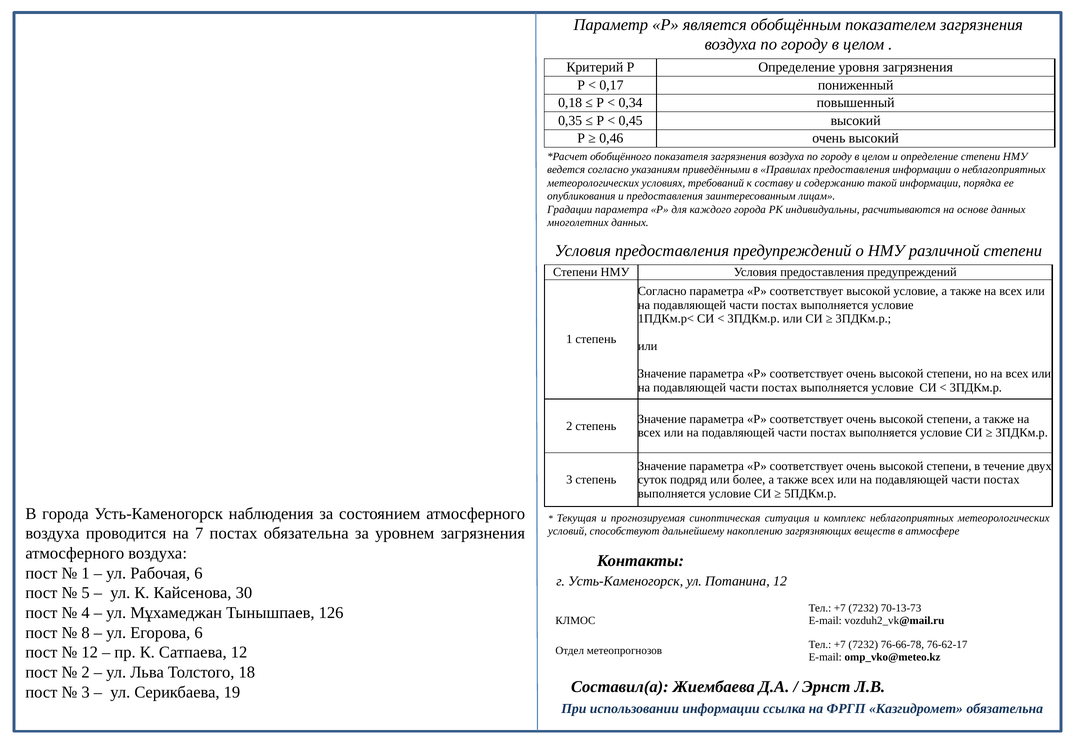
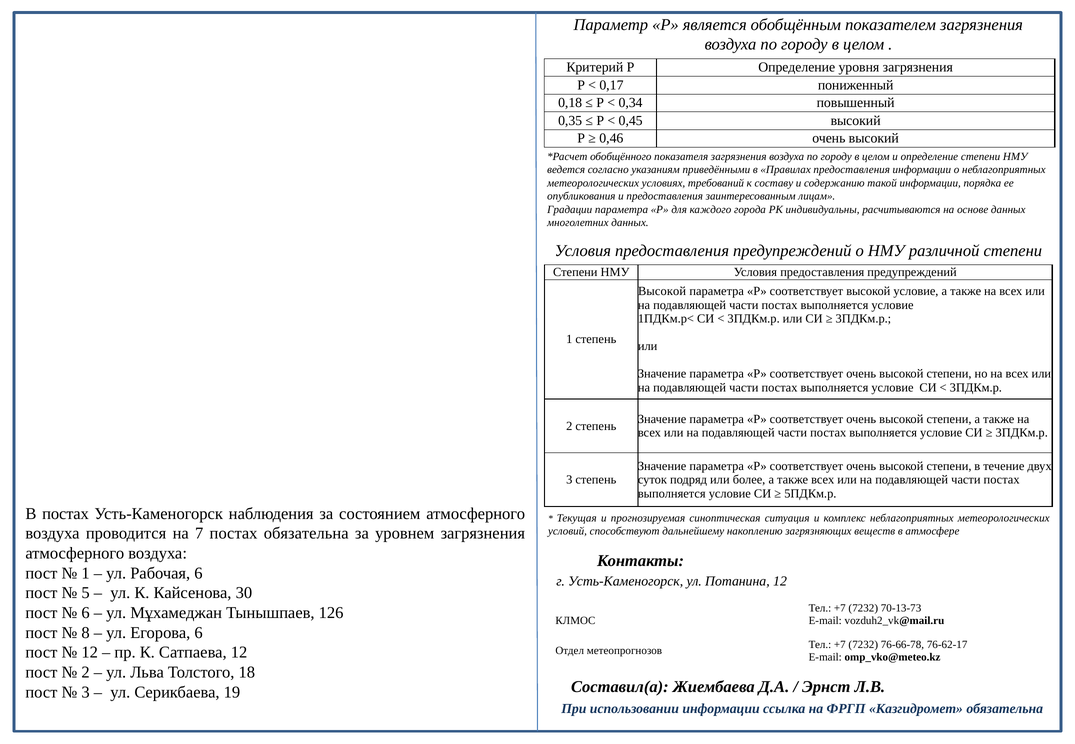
Согласно: Согласно -> Высокой (662, 291)
В города: города -> постах (66, 514)
4: 4 -> 6 (86, 613)
